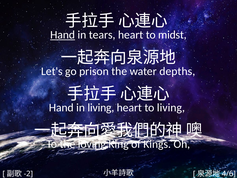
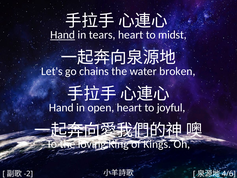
prison: prison -> chains (94, 71)
depths: depths -> broken (177, 71)
in living: living -> open (101, 108)
to living: living -> joyful (171, 108)
loving underline: present -> none (92, 144)
